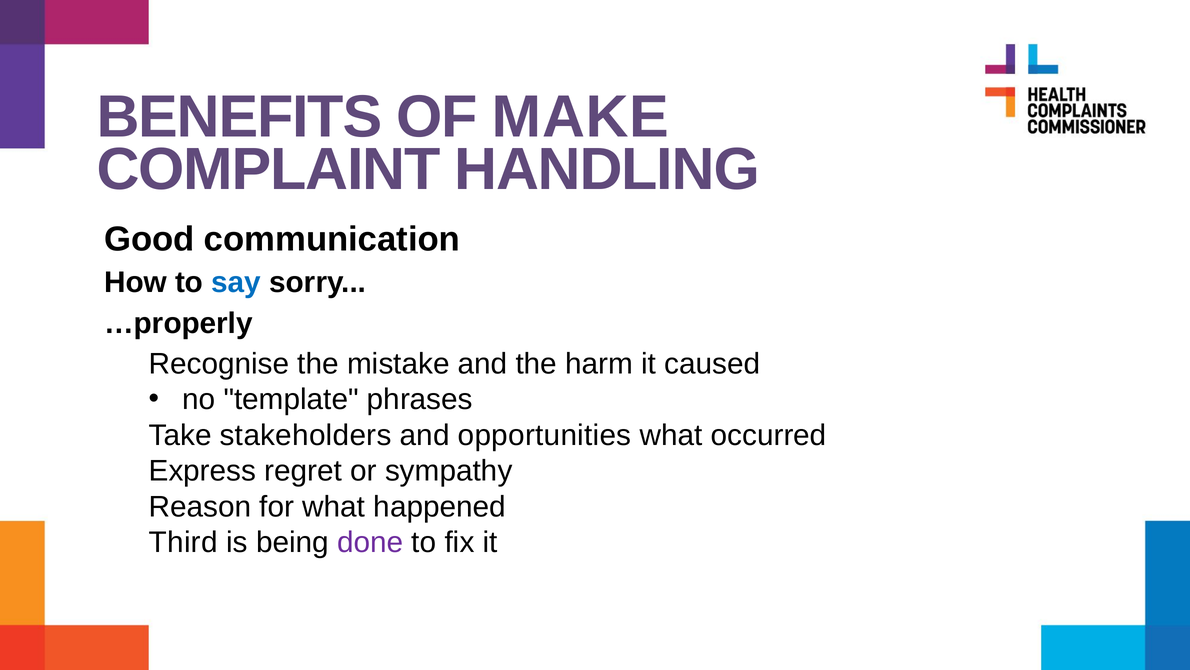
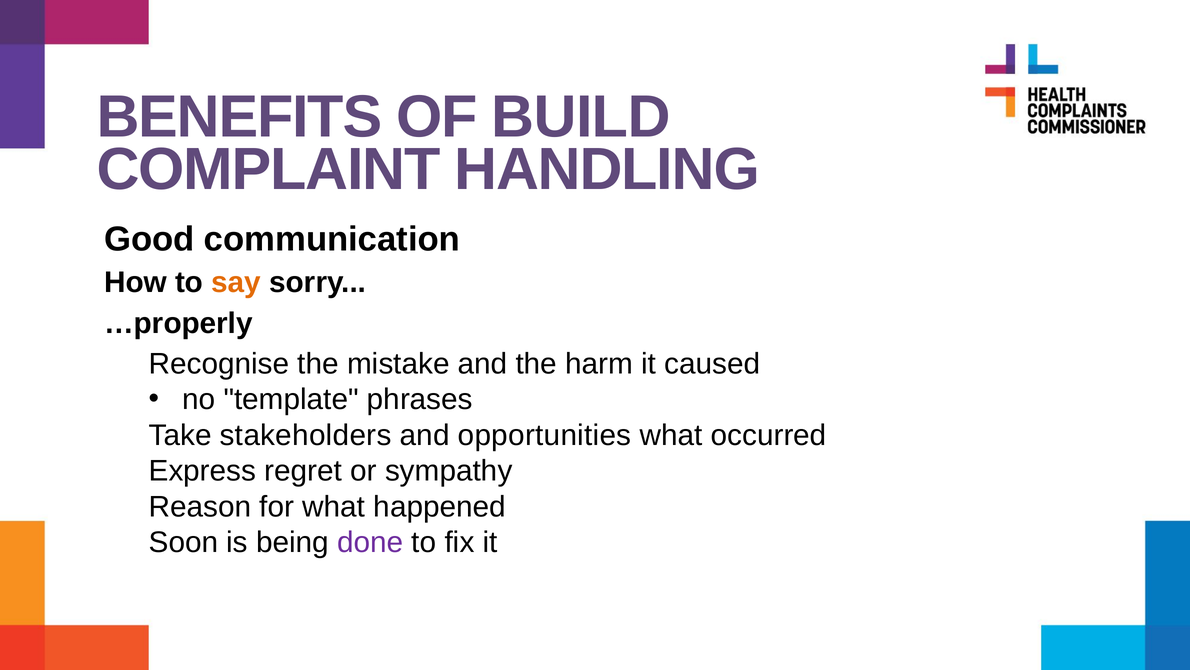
MAKE: MAKE -> BUILD (581, 117)
say colour: blue -> orange (236, 282)
Third: Third -> Soon (183, 542)
